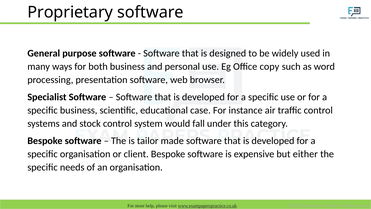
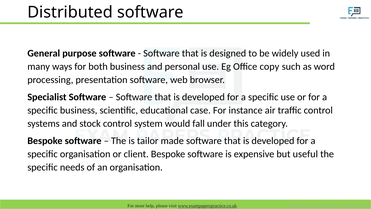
Proprietary: Proprietary -> Distributed (70, 12)
either: either -> useful (305, 154)
